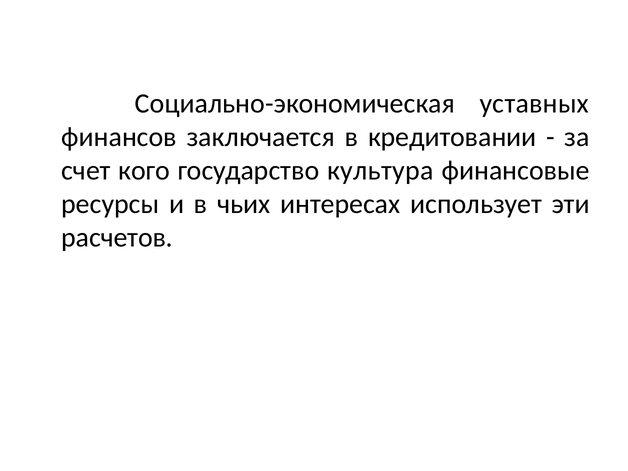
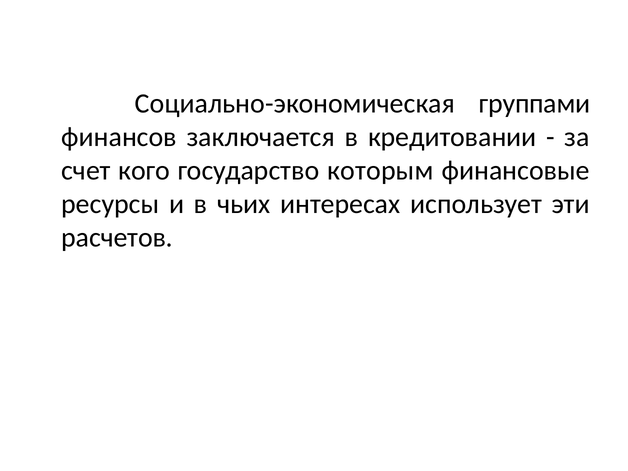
уставных: уставных -> группами (535, 104)
культура: культура -> которым (380, 171)
